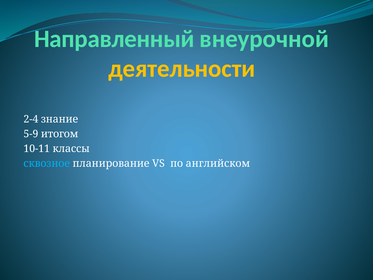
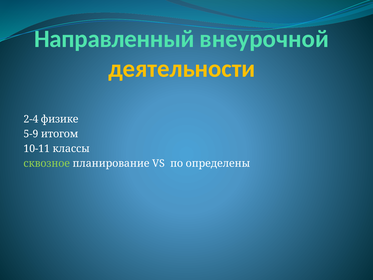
знание: знание -> физике (60, 119)
сквозное colour: light blue -> light green (47, 163)
английском: английском -> определены (218, 163)
